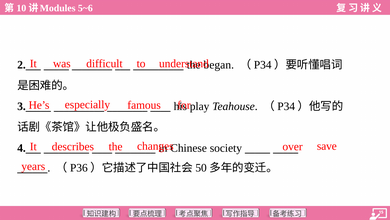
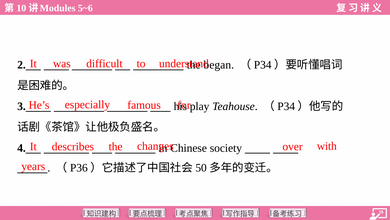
save: save -> with (327, 146)
